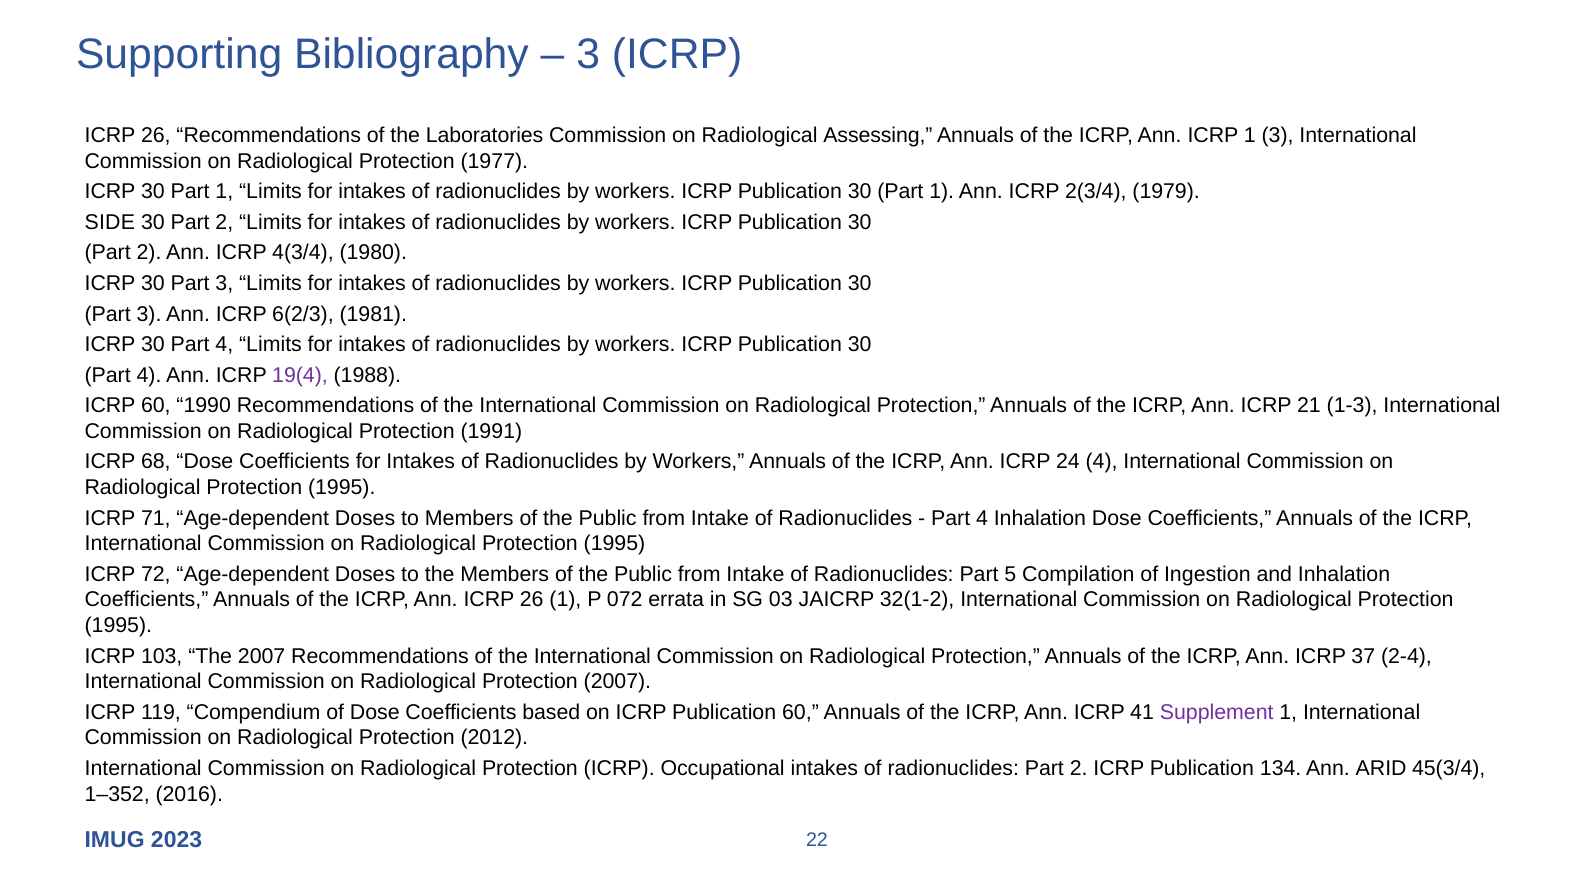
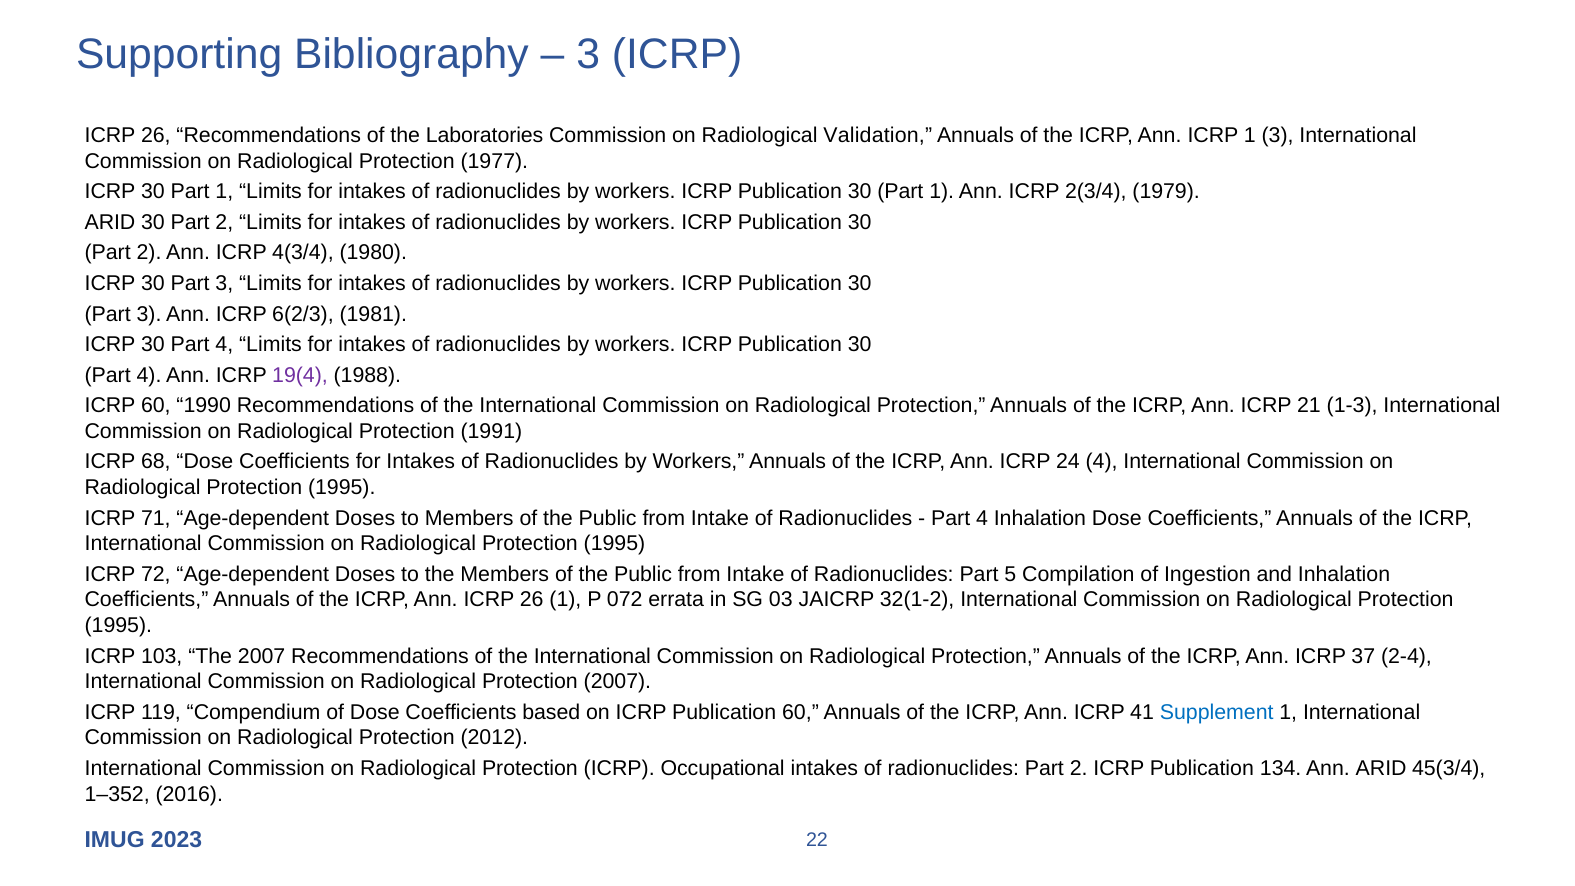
Assessing: Assessing -> Validation (878, 136)
SIDE: SIDE -> ARID (110, 222)
Supplement colour: purple -> blue (1217, 712)
